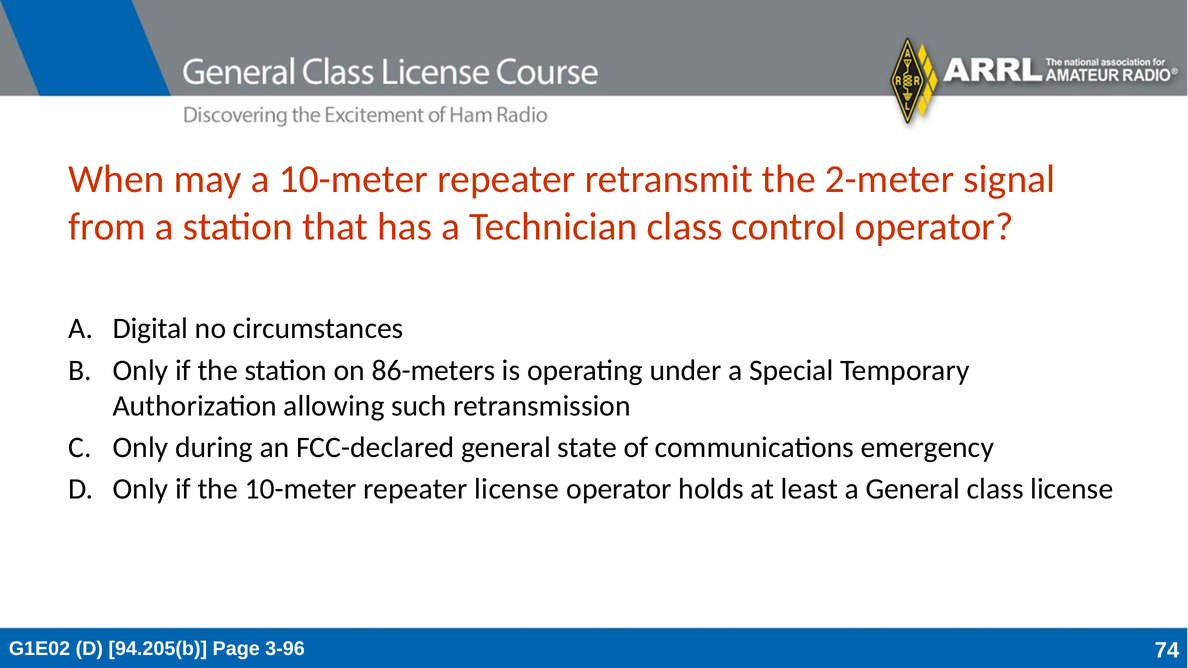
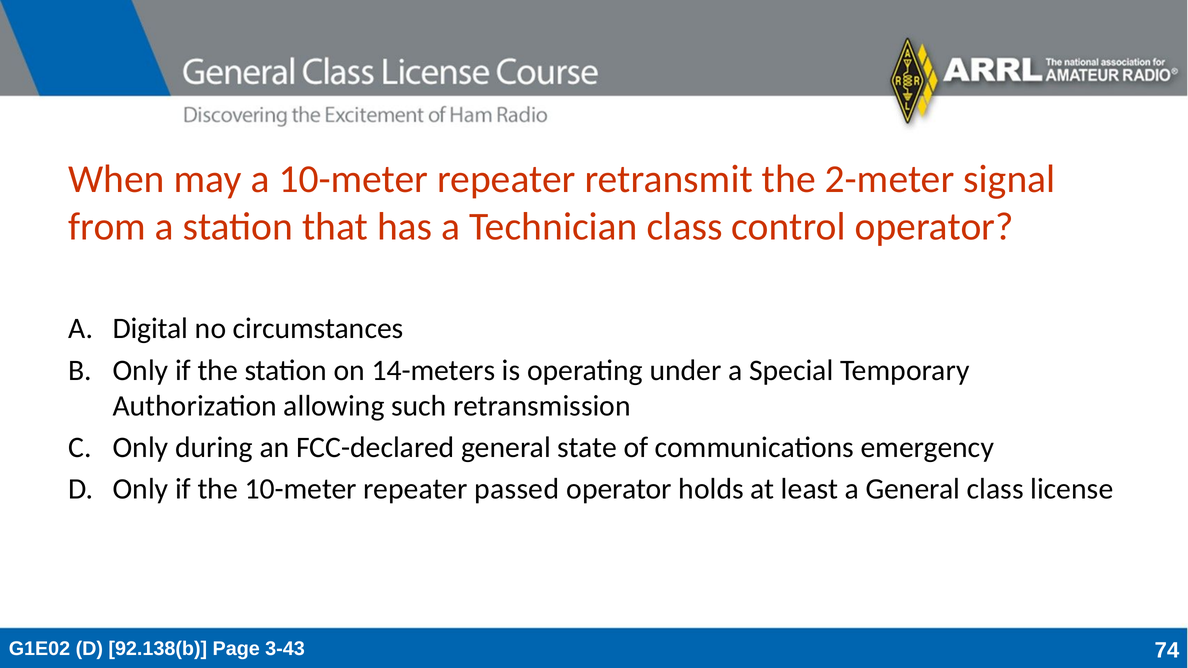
86-meters: 86-meters -> 14-meters (433, 370)
repeater license: license -> passed (517, 489)
94.205(b: 94.205(b -> 92.138(b (158, 649)
3-96: 3-96 -> 3-43 (285, 649)
